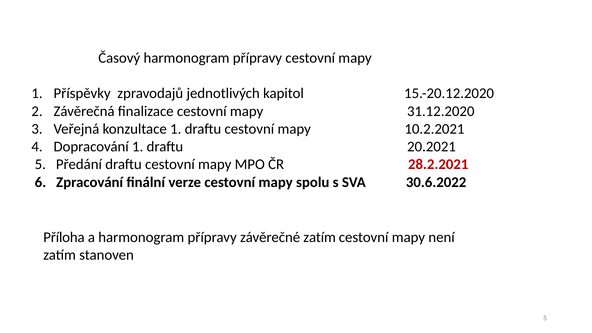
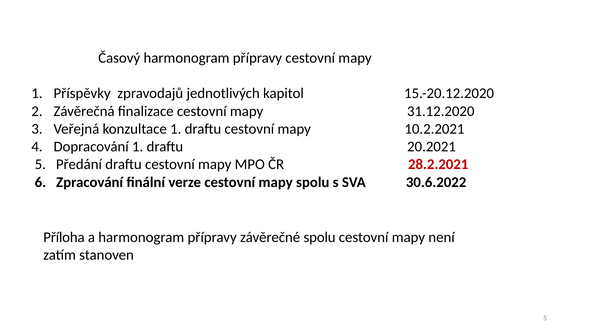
závěrečné zatím: zatím -> spolu (320, 237)
